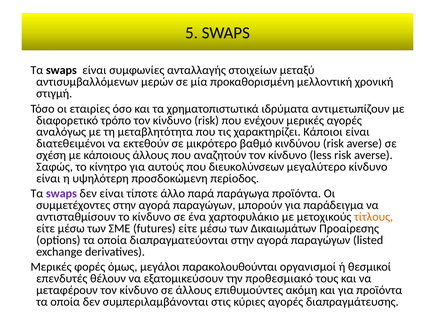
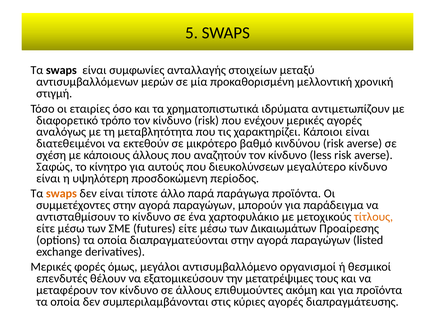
swaps colour: purple -> orange (61, 193)
παρακολουθούνται: παρακολουθούνται -> αντισυμβαλλόμενο (230, 266)
προθεσμιακό: προθεσμιακό -> μετατρέψιμες (279, 278)
